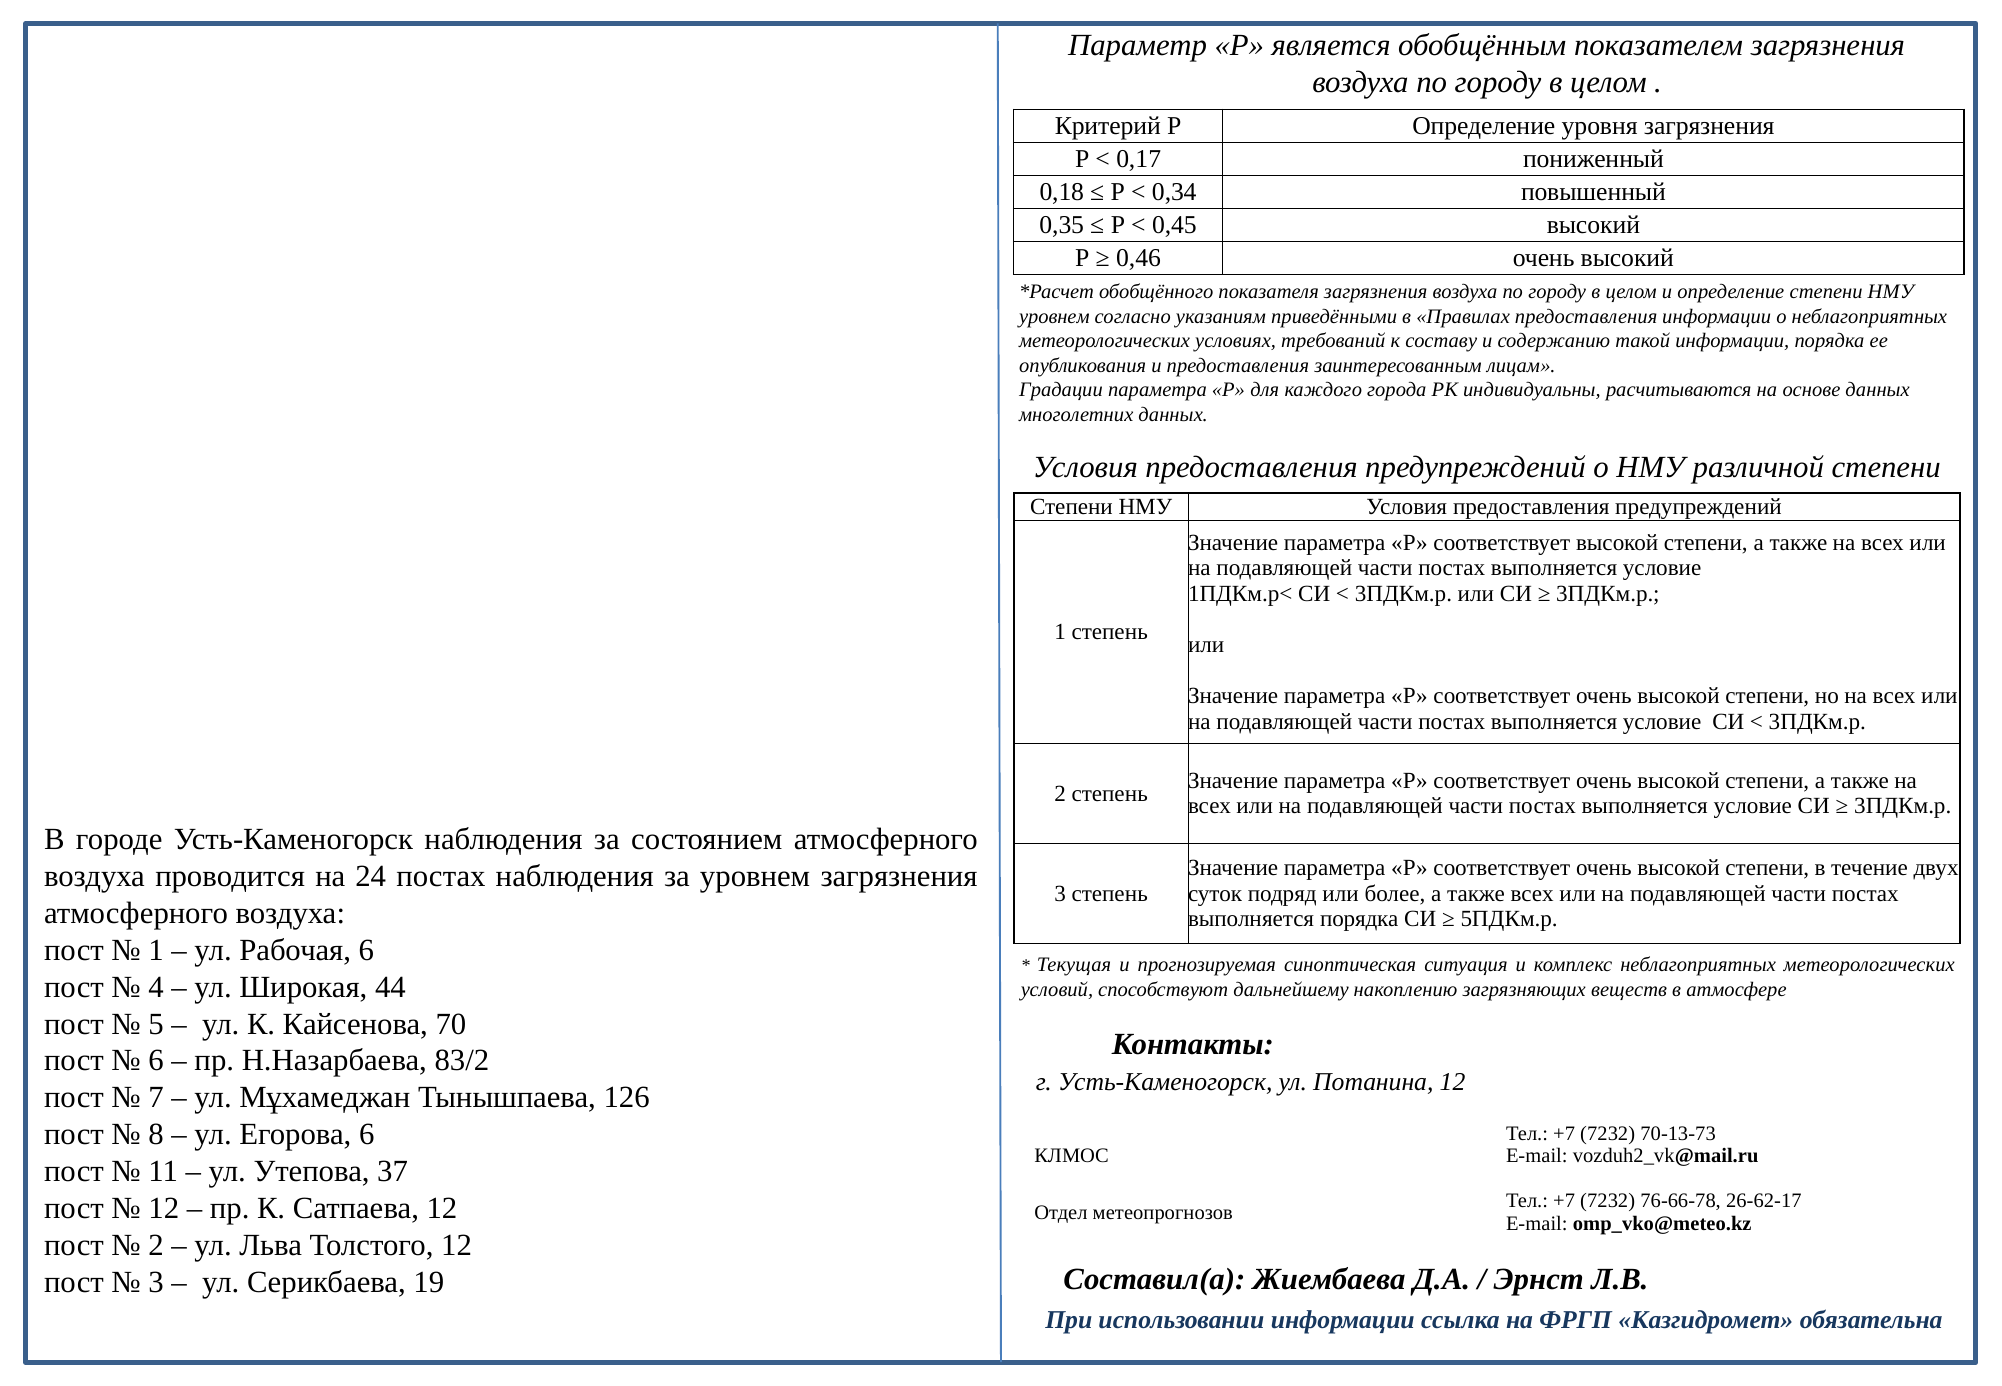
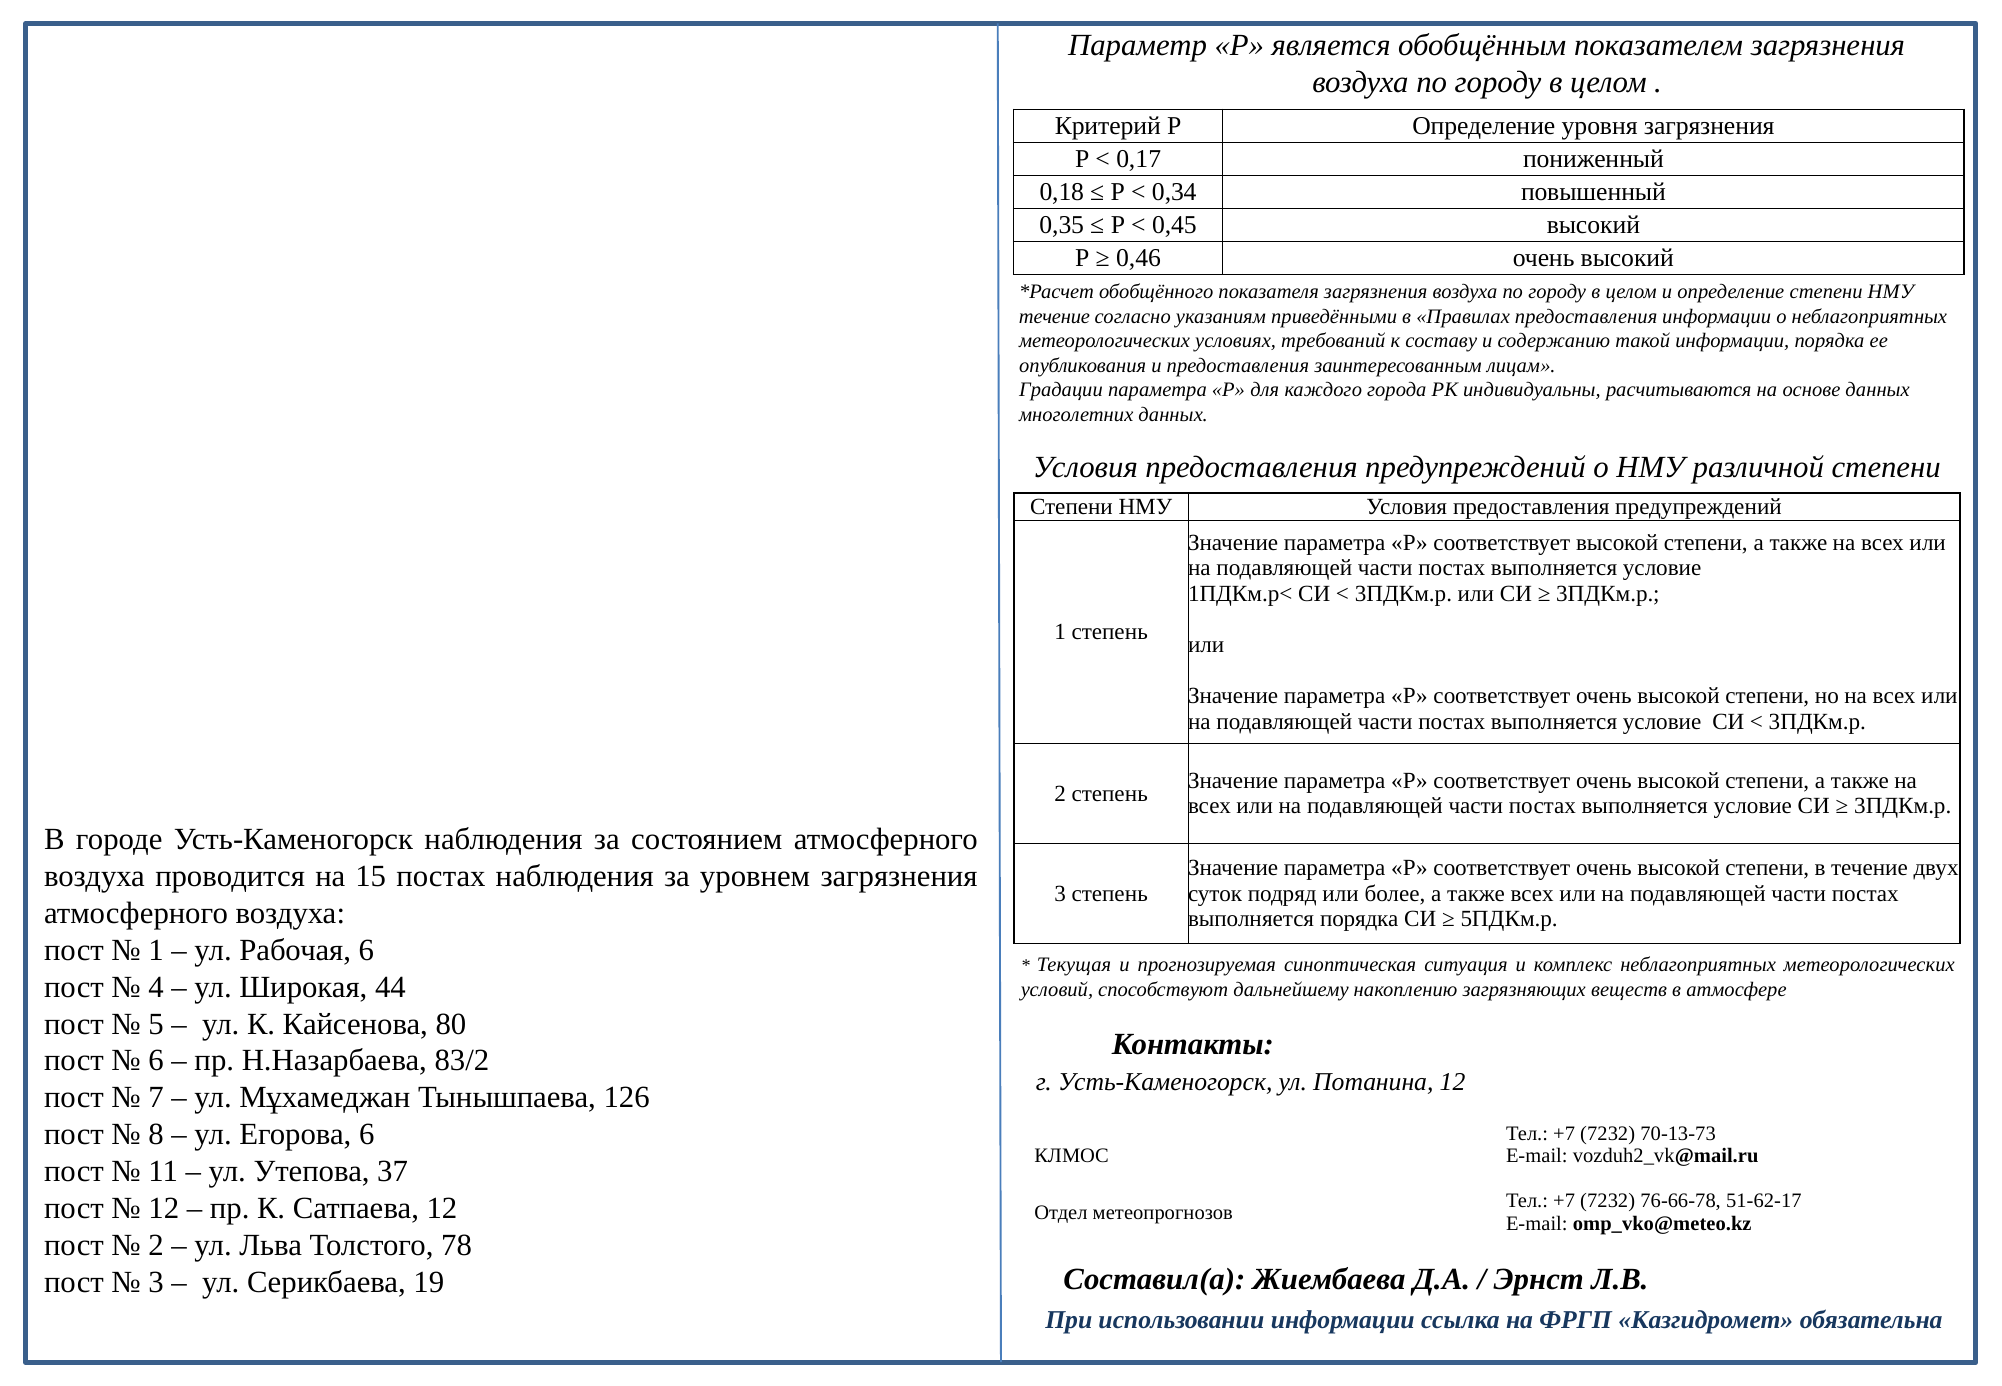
уровнем: уровнем -> течение (1054, 316)
24: 24 -> 15 (371, 876)
70: 70 -> 80 (451, 1024)
26-62-17: 26-62-17 -> 51-62-17 (1764, 1201)
Толстого 12: 12 -> 78 (457, 1246)
